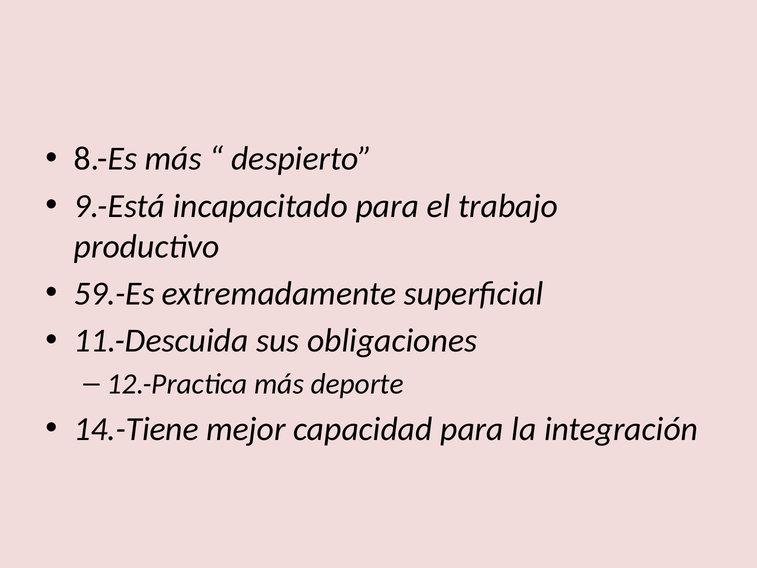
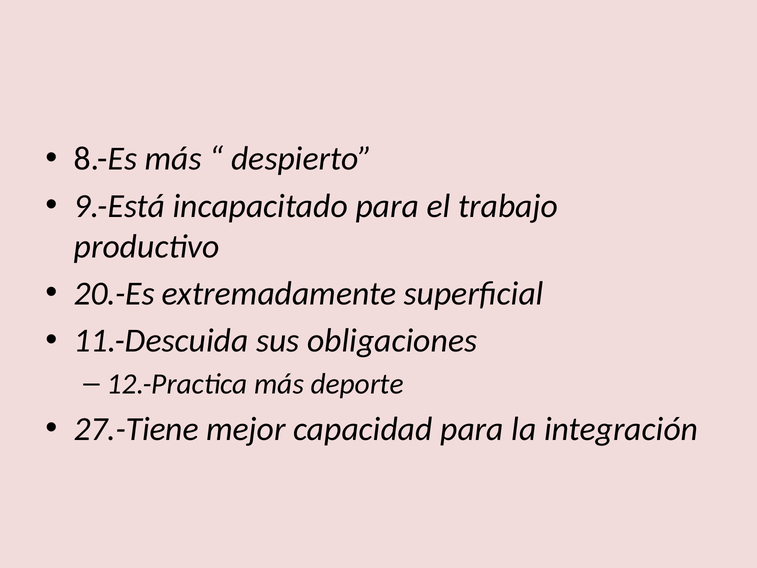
59.-Es: 59.-Es -> 20.-Es (114, 293)
14.-Tiene: 14.-Tiene -> 27.-Tiene (136, 429)
